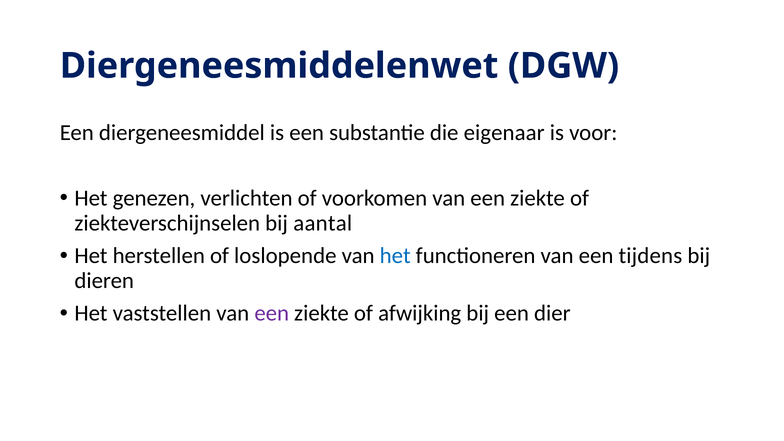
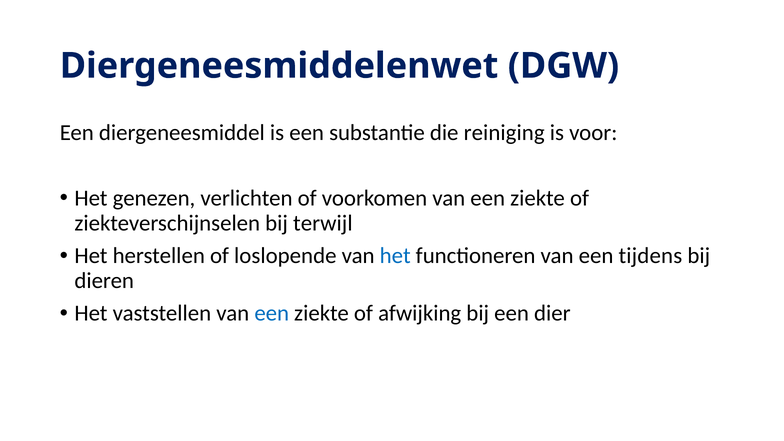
eigenaar: eigenaar -> reiniging (504, 133)
aantal: aantal -> terwijl (323, 223)
een colour: purple -> blue (272, 313)
